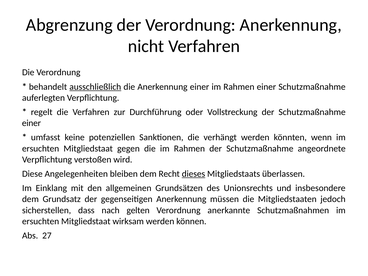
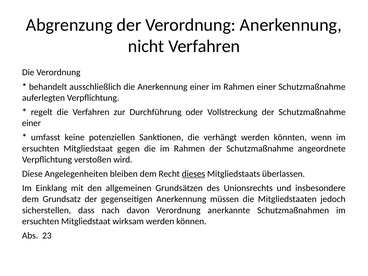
ausschließlich underline: present -> none (95, 87)
gelten: gelten -> davon (138, 210)
27: 27 -> 23 (47, 236)
